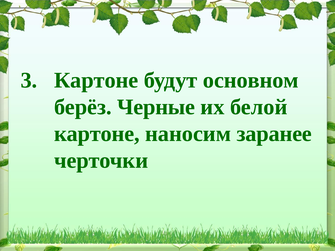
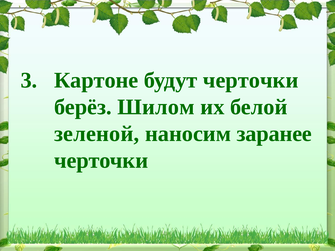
будут основном: основном -> черточки (251, 80)
Черные: Черные -> Шилом (156, 107)
картоне: картоне -> зеленой (97, 134)
